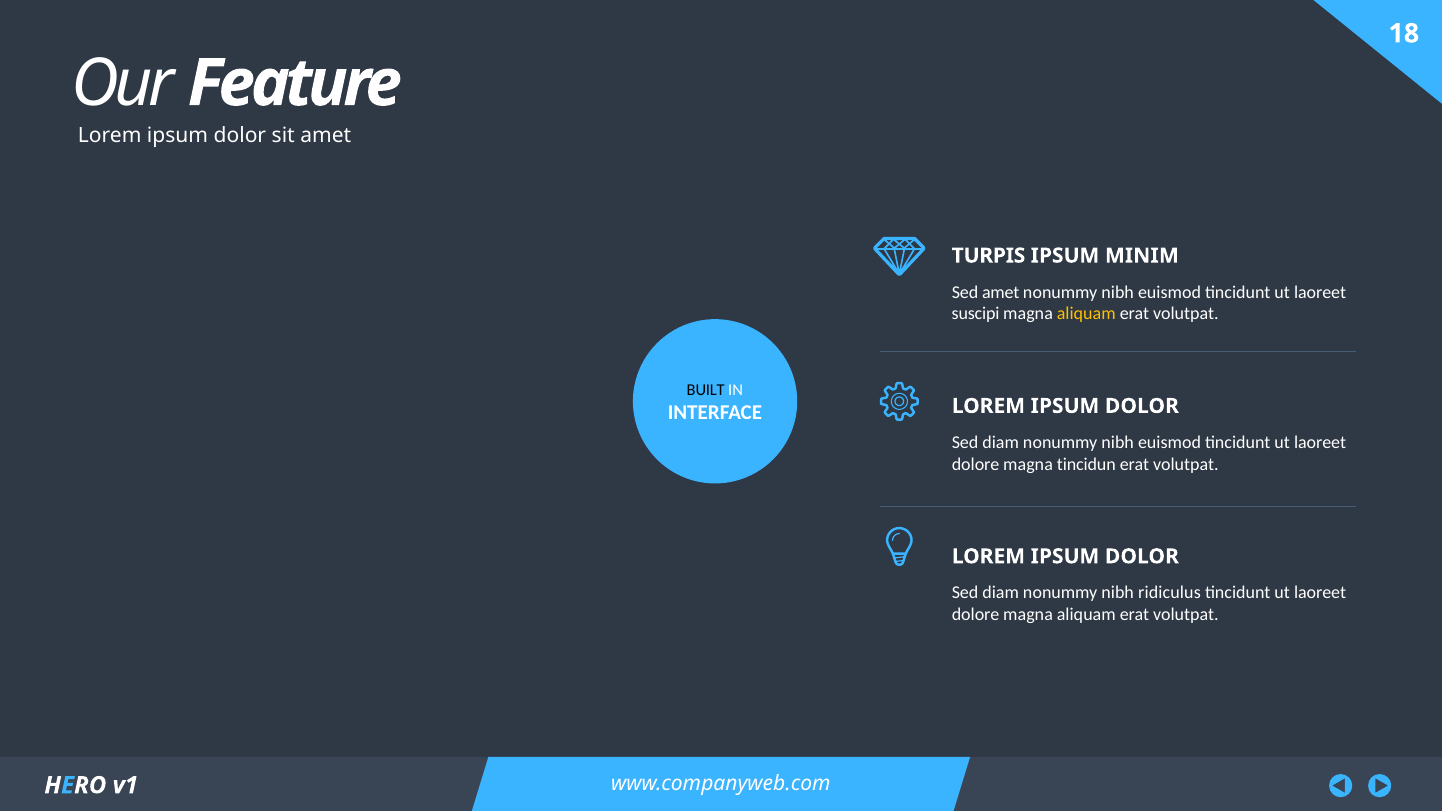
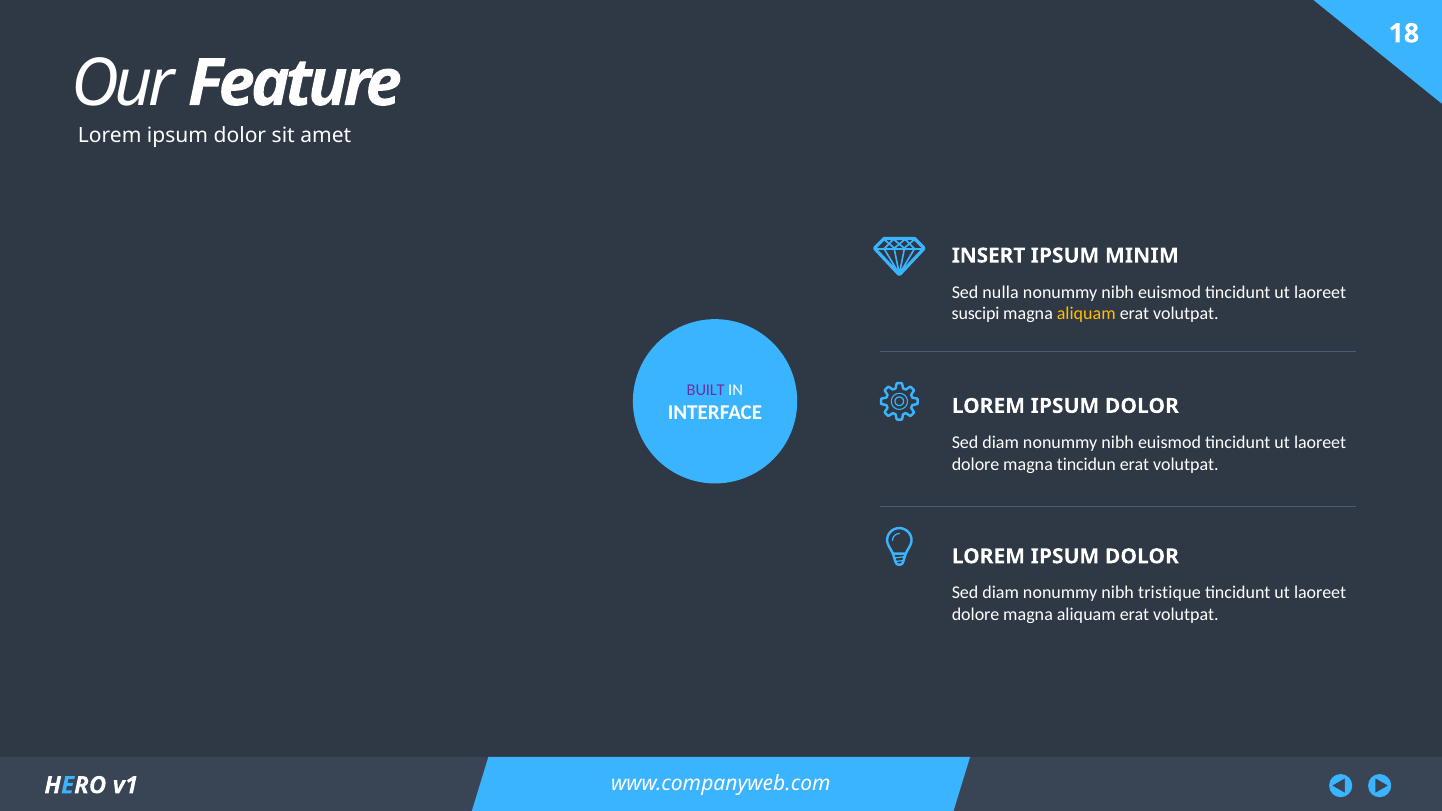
TURPIS: TURPIS -> INSERT (989, 256)
Sed amet: amet -> nulla (1001, 292)
BUILT colour: black -> purple (706, 390)
ridiculus: ridiculus -> tristique (1169, 593)
